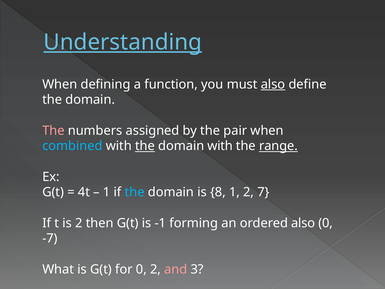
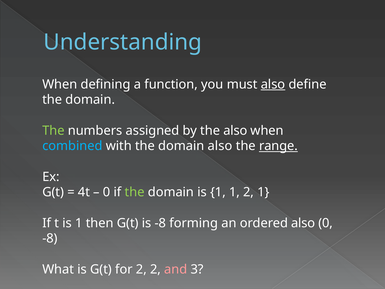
Understanding underline: present -> none (123, 42)
The colour: pink -> light green (53, 130)
the pair: pair -> also (235, 130)
the underline: present -> none (145, 146)
domain with: with -> also (220, 146)
1: 1 -> 0 (107, 192)
the colour: light blue -> light green (135, 192)
domain is 8: 8 -> 1 (218, 192)
2 7: 7 -> 1 (263, 192)
t is 2: 2 -> 1 (79, 223)
is -1: -1 -> -8 (160, 223)
-7: -7 -> -8 (50, 238)
for 0: 0 -> 2 (141, 269)
